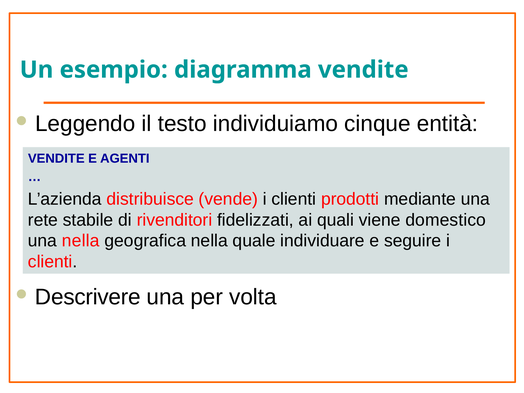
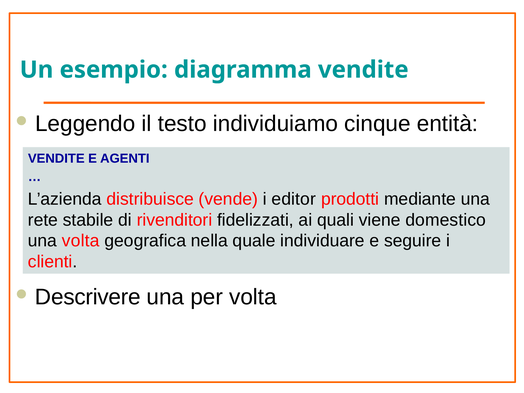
vende i clienti: clienti -> editor (294, 199)
una nella: nella -> volta (81, 241)
